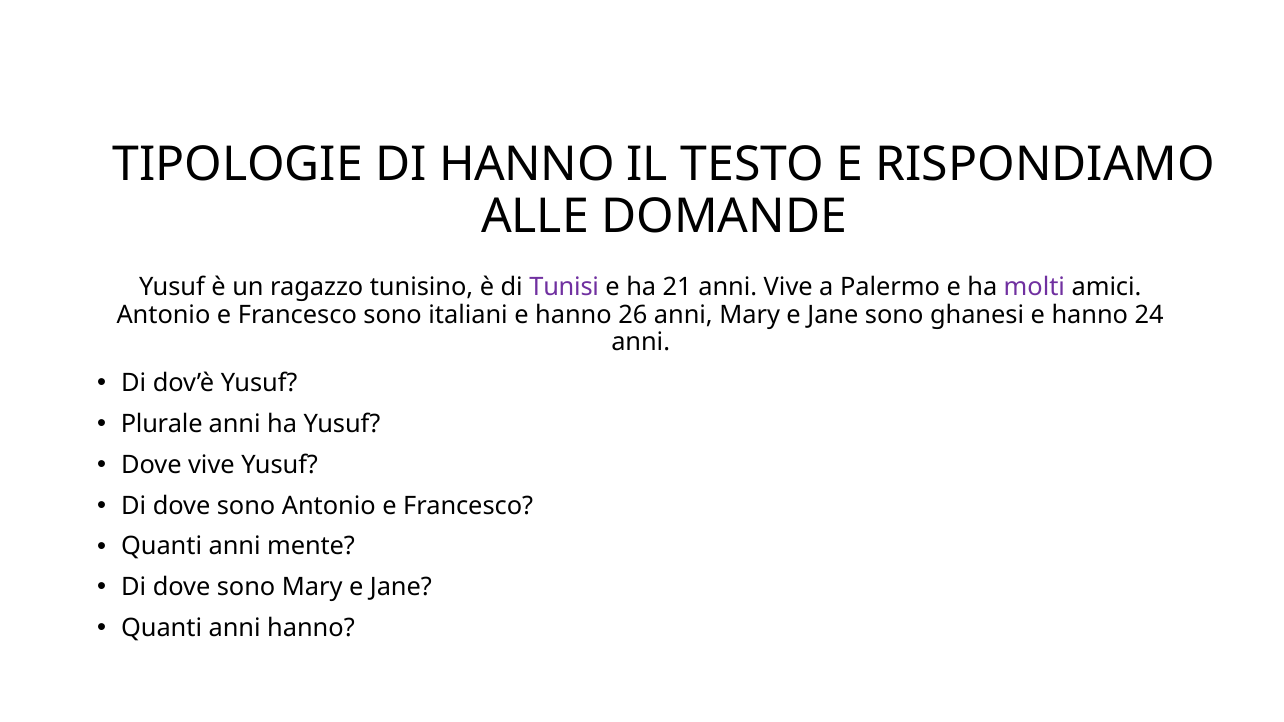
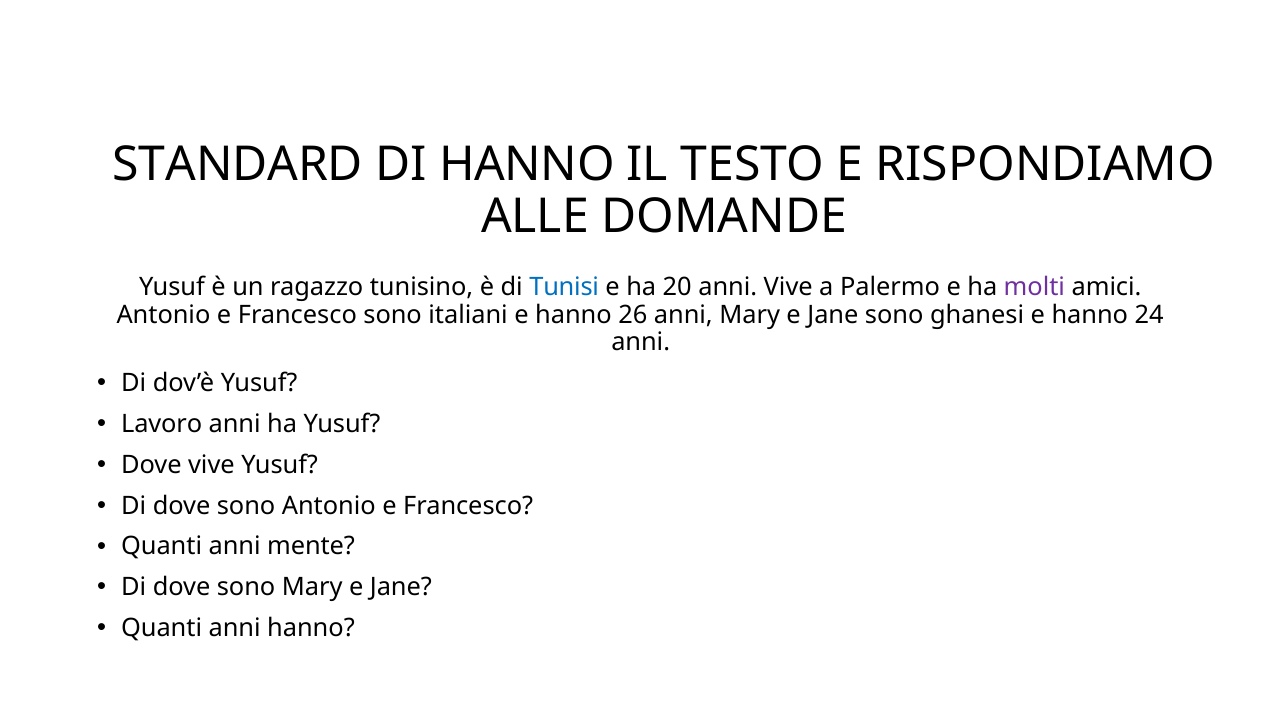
TIPOLOGIE: TIPOLOGIE -> STANDARD (238, 165)
Tunisi colour: purple -> blue (564, 288)
21: 21 -> 20 (677, 288)
Plurale: Plurale -> Lavoro (162, 424)
